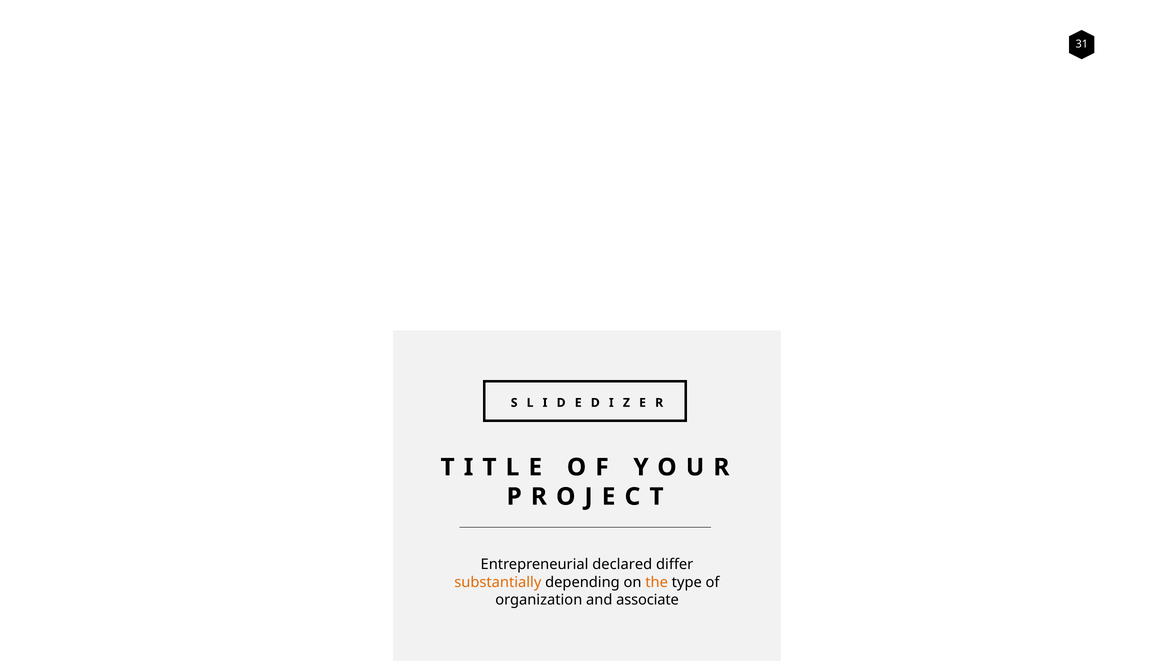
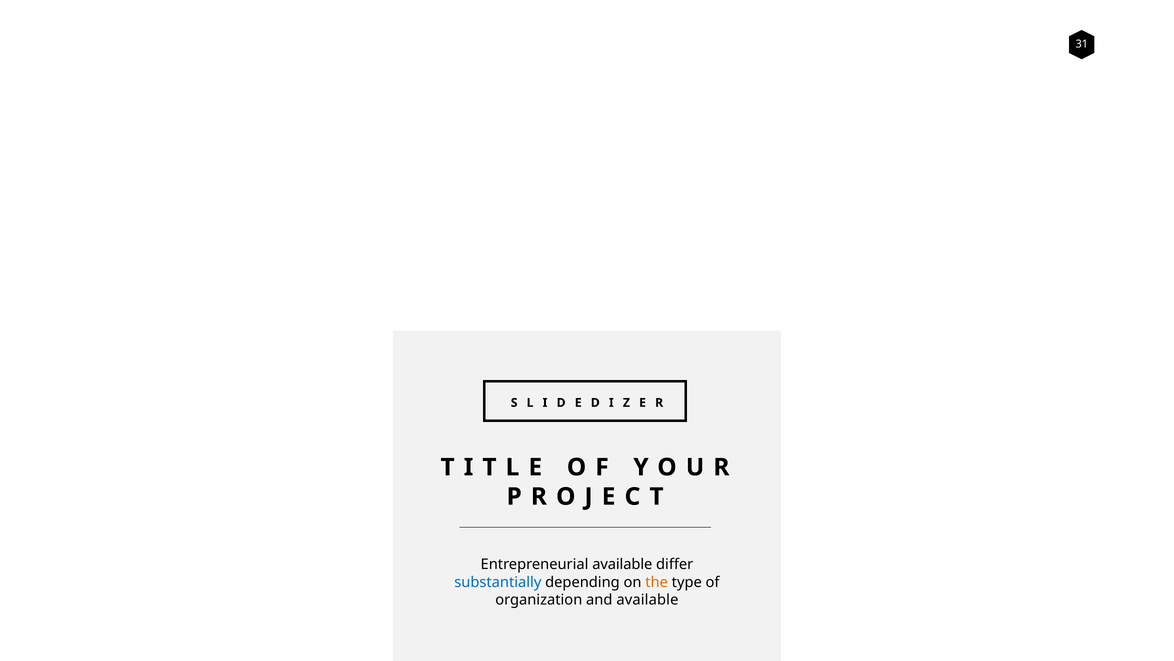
Entrepreneurial declared: declared -> available (622, 564)
substantially colour: orange -> blue (498, 582)
and associate: associate -> available (647, 599)
